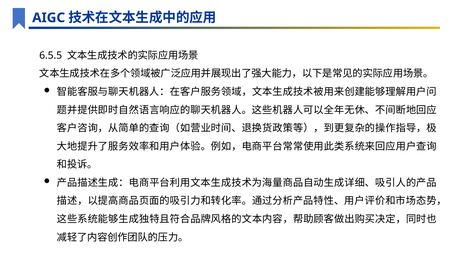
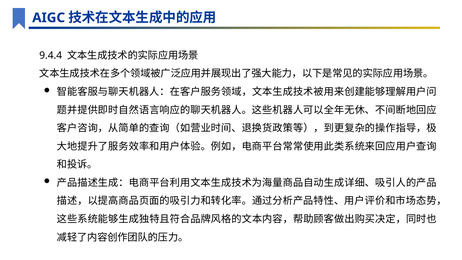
6.5.5: 6.5.5 -> 9.4.4 (51, 55)
